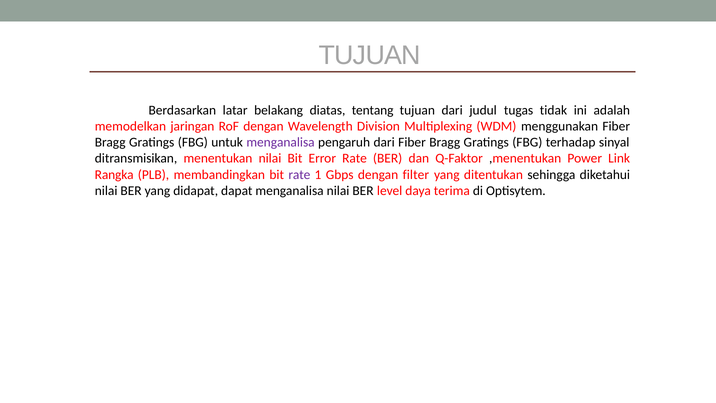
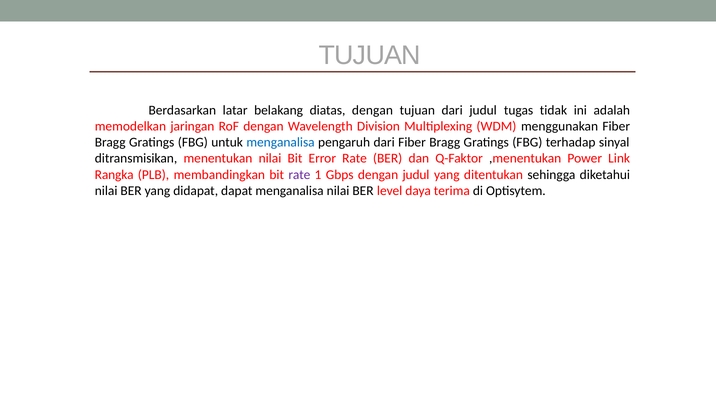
diatas tentang: tentang -> dengan (372, 110)
menganalisa colour: purple -> blue (281, 142)
dengan filter: filter -> judul (416, 175)
